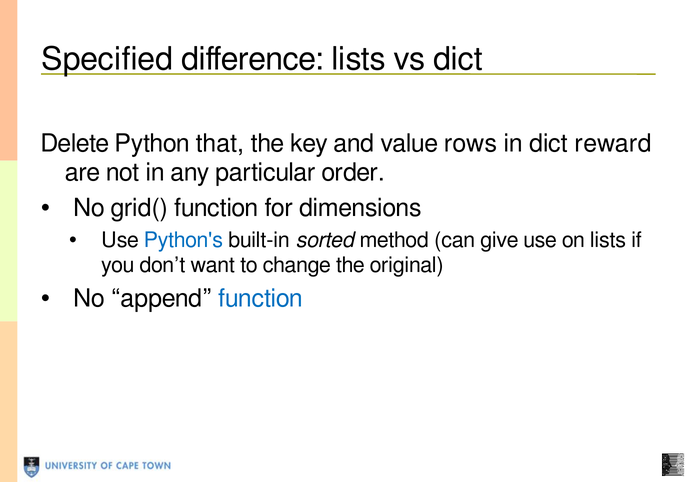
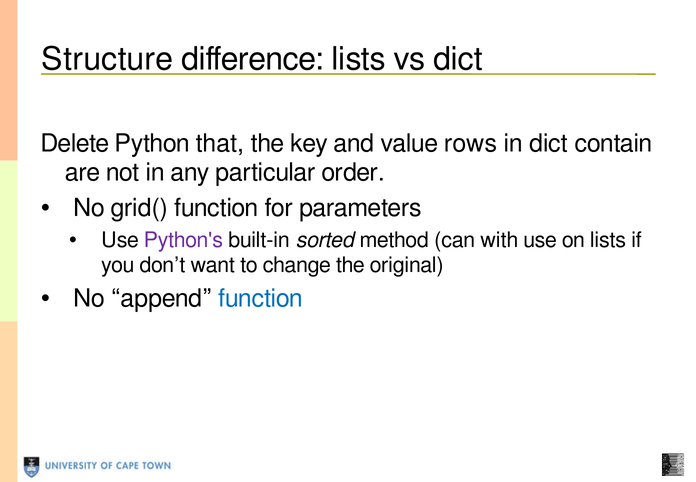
Specified: Specified -> Structure (107, 59)
reward: reward -> contain (614, 144)
dimensions: dimensions -> parameters (360, 208)
Python's colour: blue -> purple (183, 240)
give: give -> with (499, 240)
